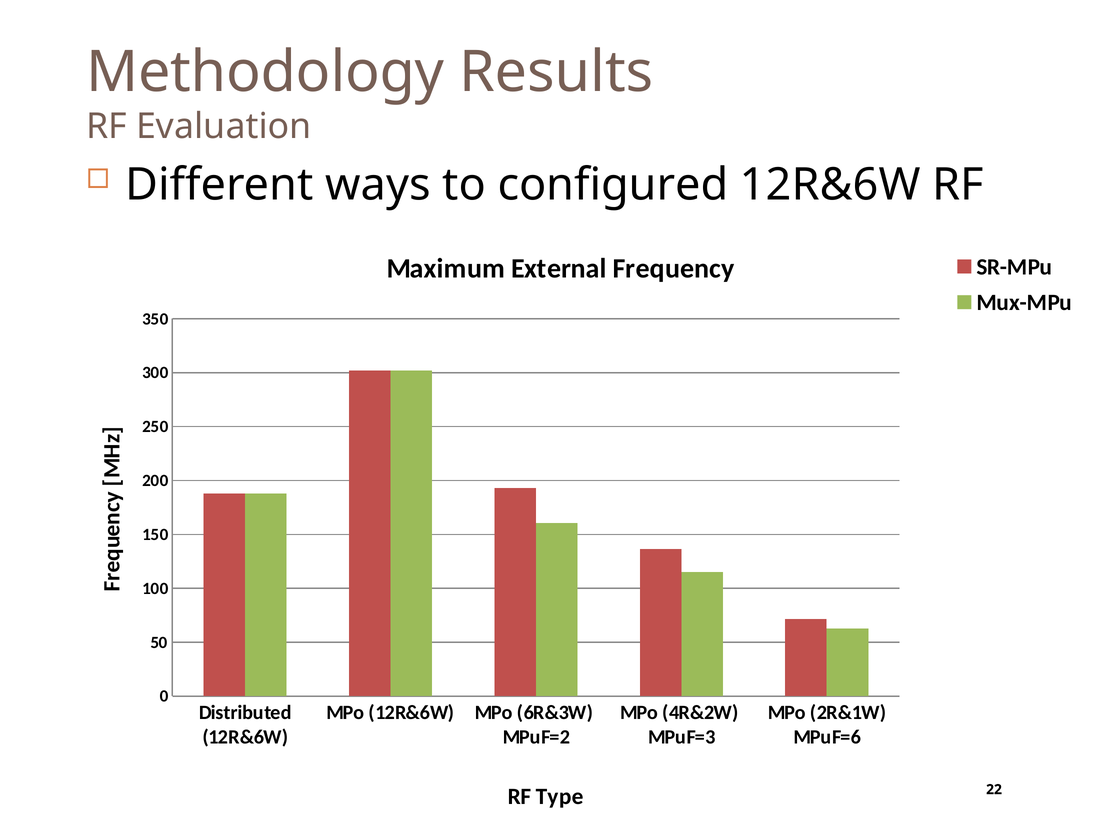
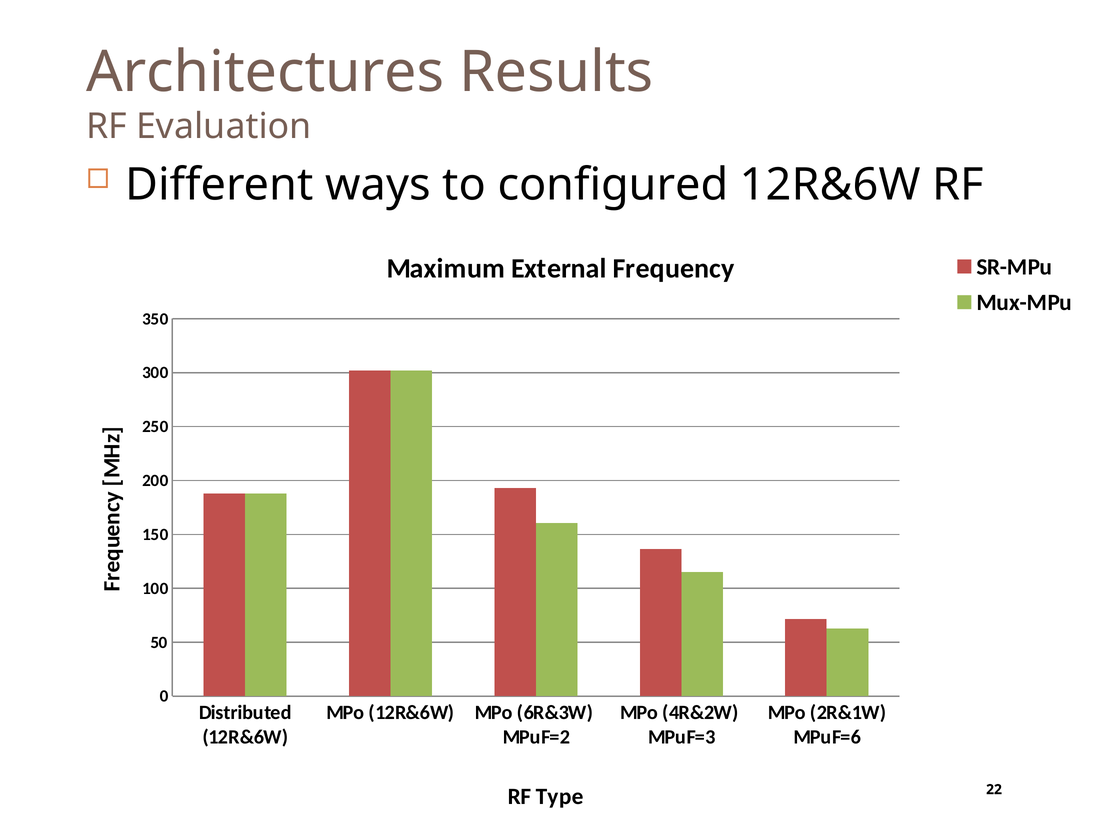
Methodology: Methodology -> Architectures (265, 72)
